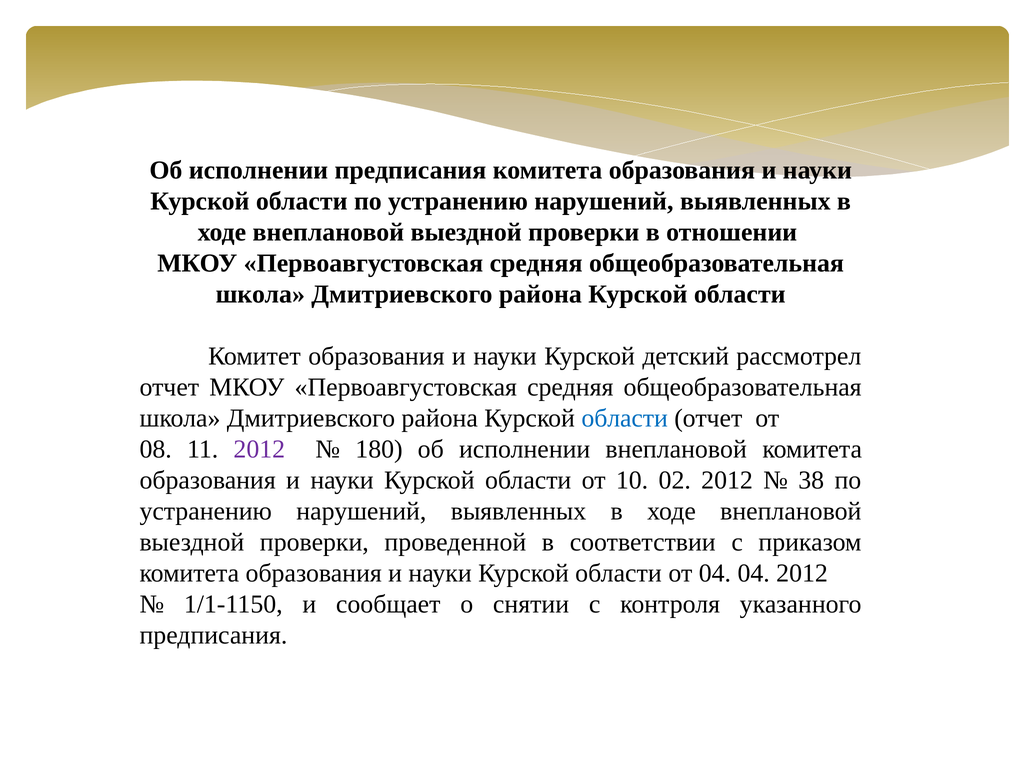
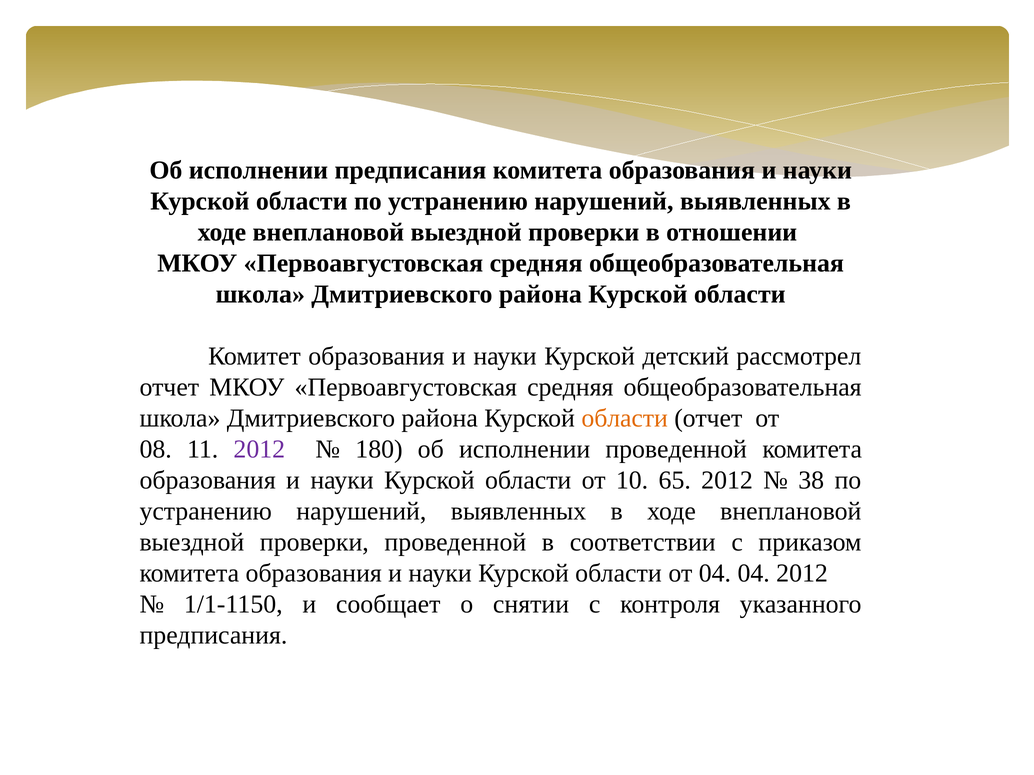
области colour: blue -> orange (625, 419)
исполнении внеплановой: внеплановой -> проведенной (676, 450)
02: 02 -> 65 (675, 481)
